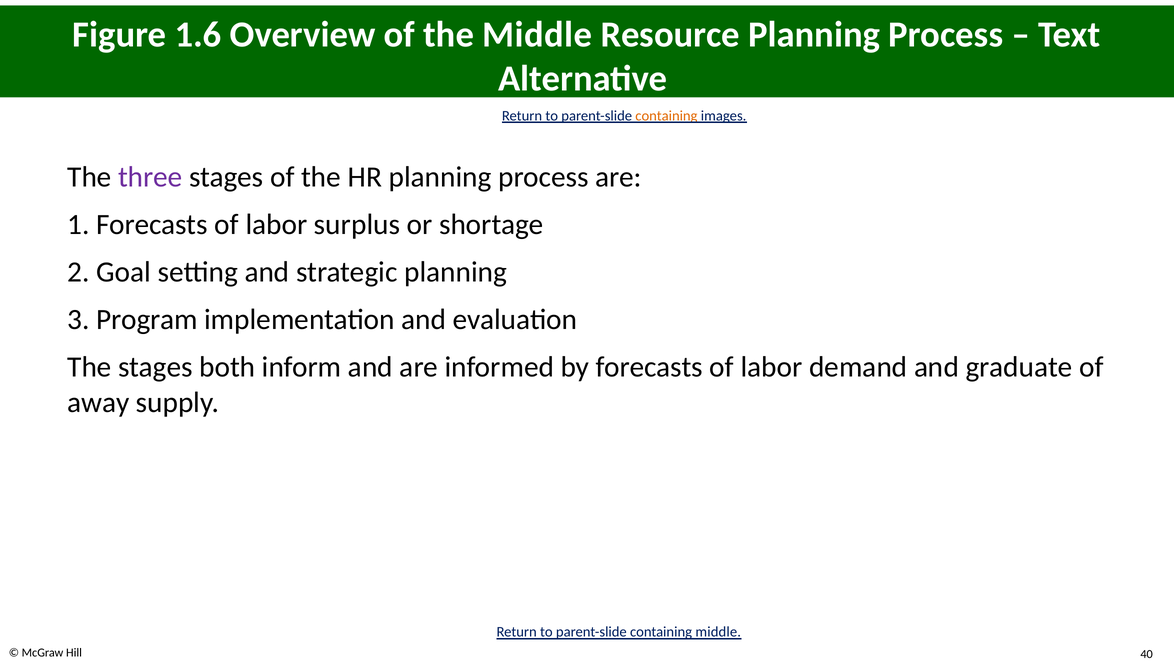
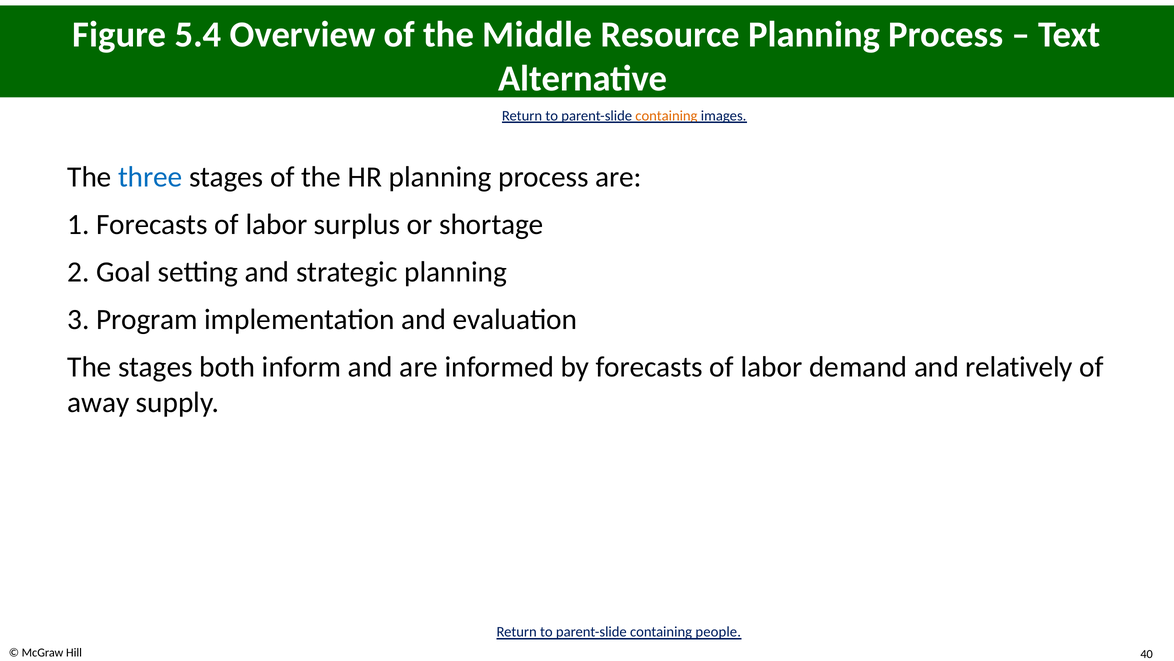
1.6: 1.6 -> 5.4 (198, 34)
three colour: purple -> blue (150, 177)
graduate: graduate -> relatively (1019, 367)
containing middle: middle -> people (718, 632)
